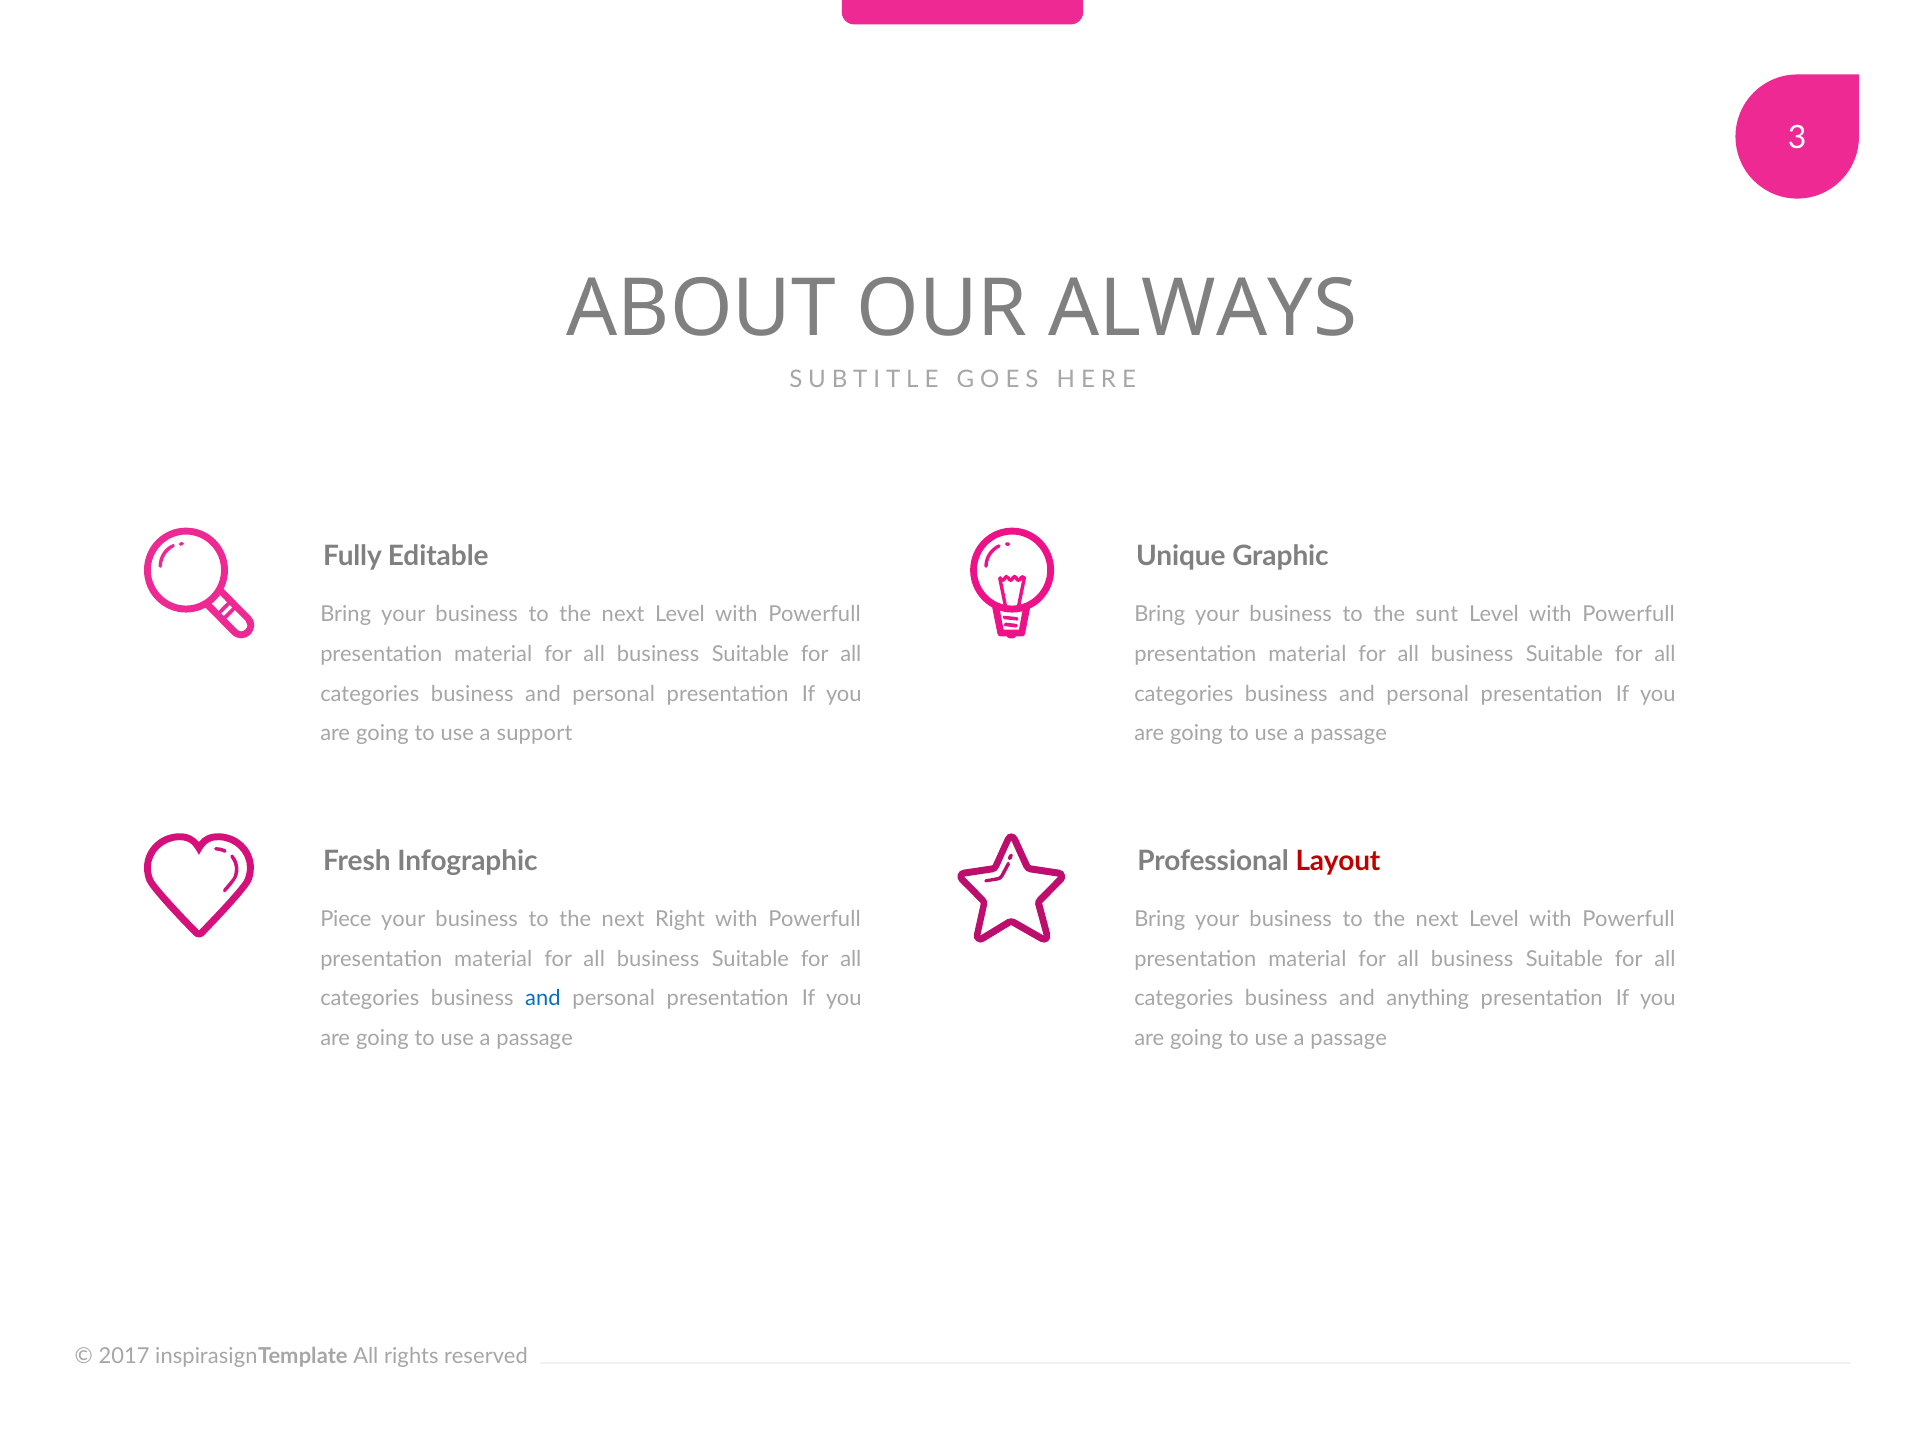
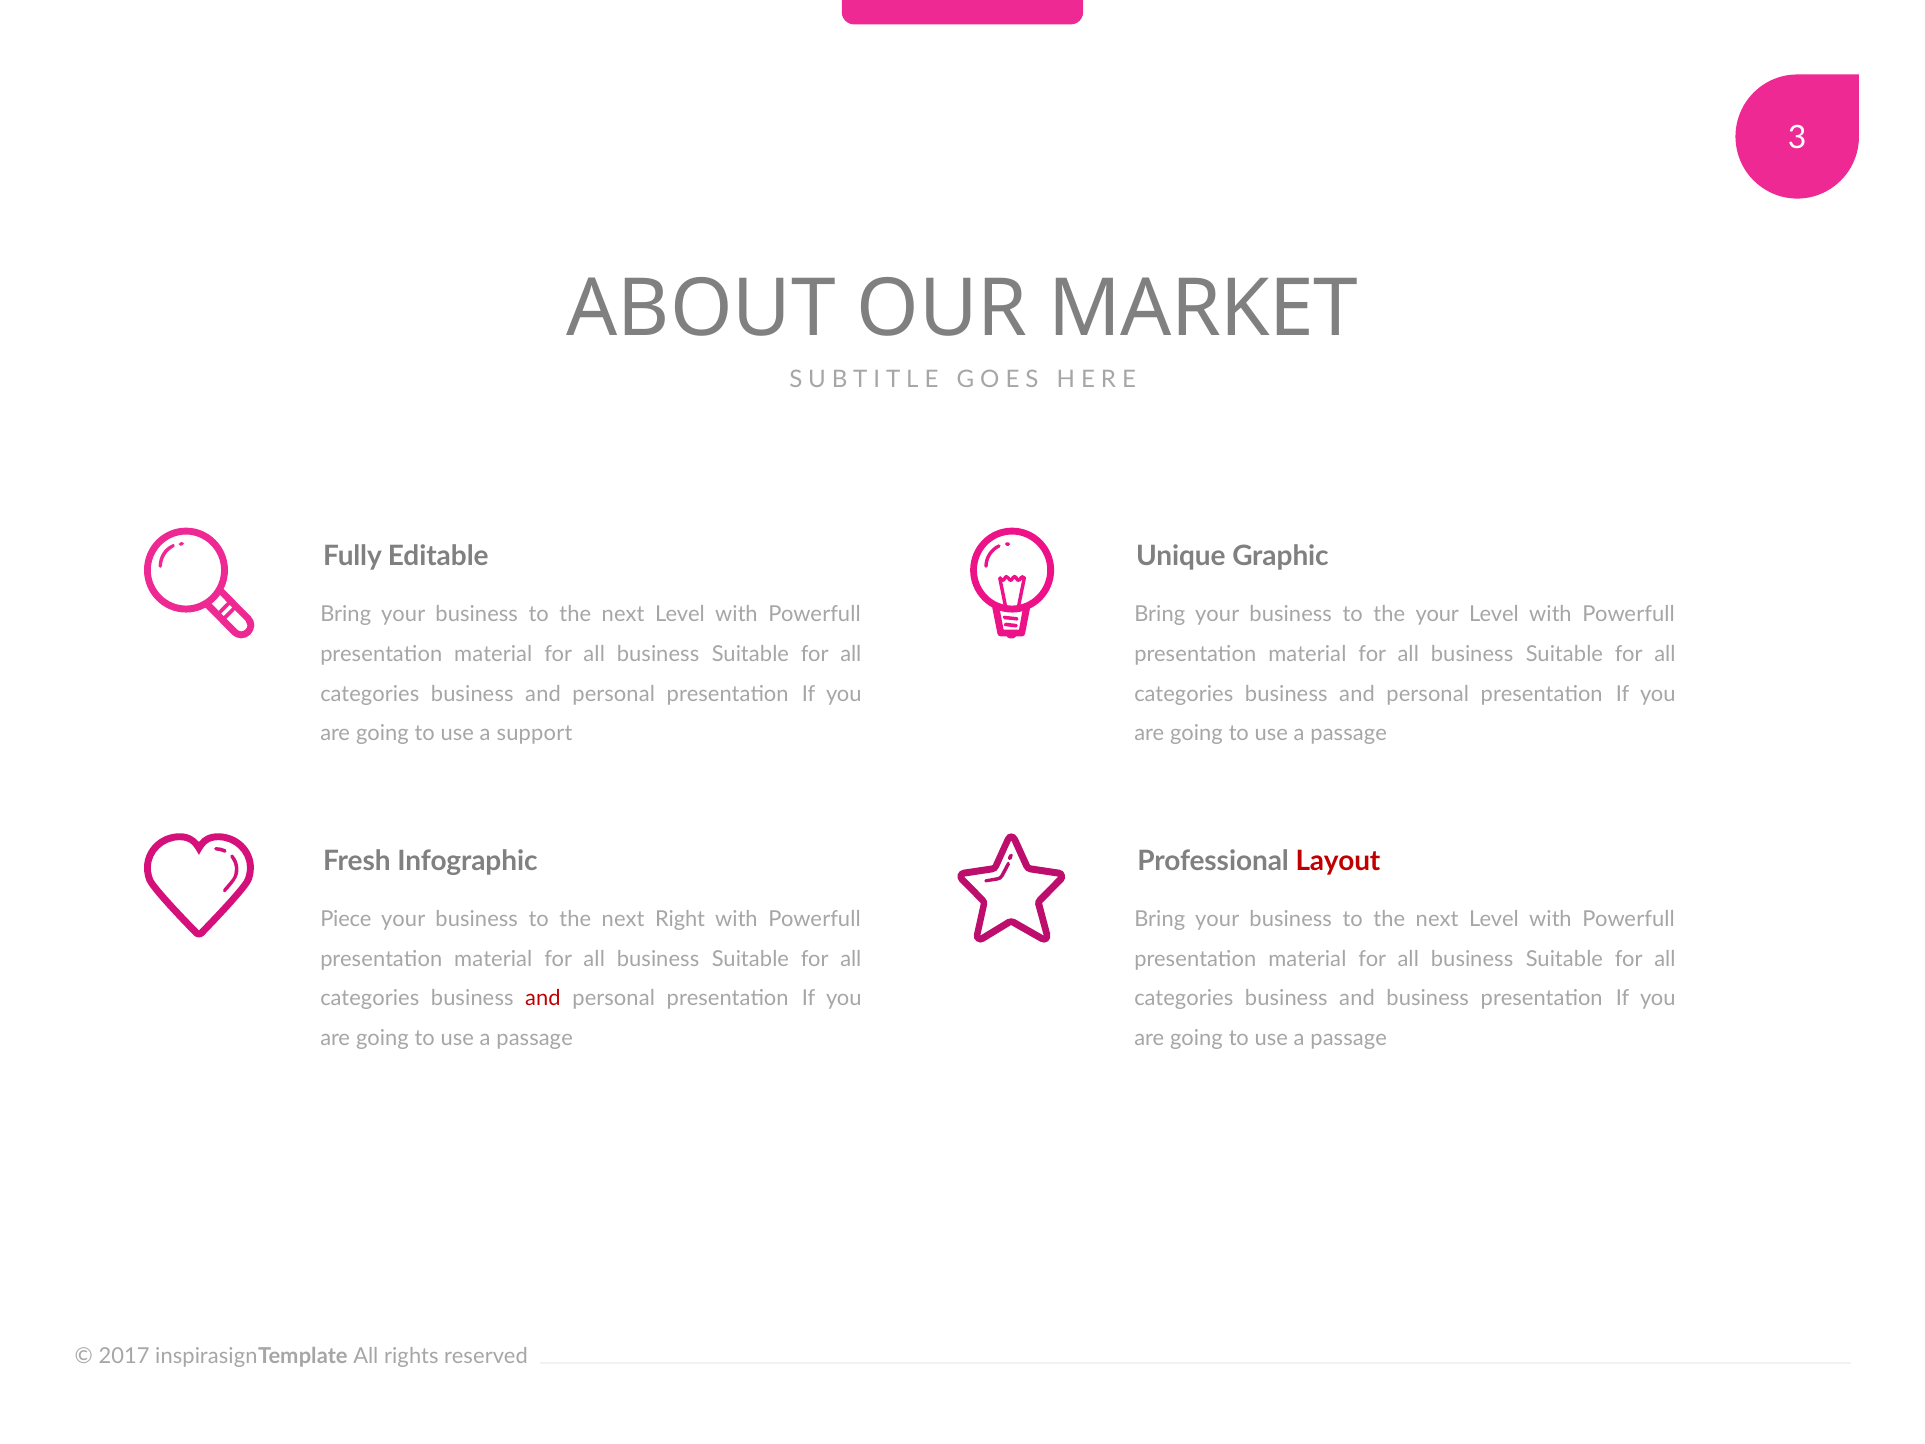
ALWAYS: ALWAYS -> MARKET (1203, 309)
the sunt: sunt -> your (1437, 614)
and colour: blue -> red (543, 999)
and anything: anything -> business (1428, 999)
